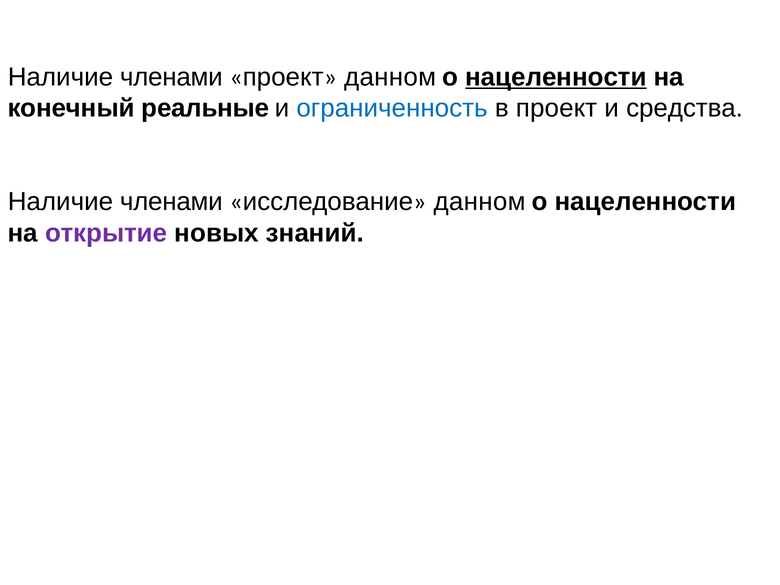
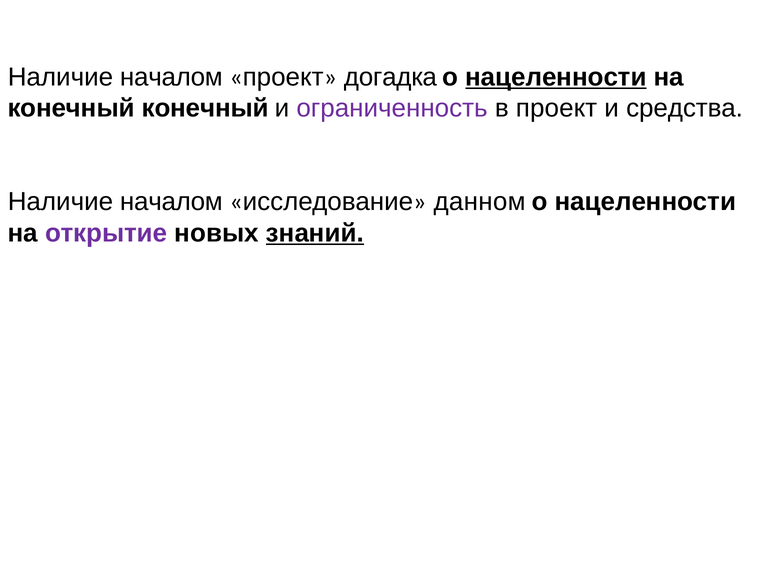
членами: членами -> началом (171, 77)
проект данном: данном -> догадка (390, 77)
конечный реальные: реальные -> конечный (205, 108)
ограниченность colour: blue -> purple (392, 108)
членами: членами -> началом (171, 202)
знаний underline: none -> present (315, 233)
